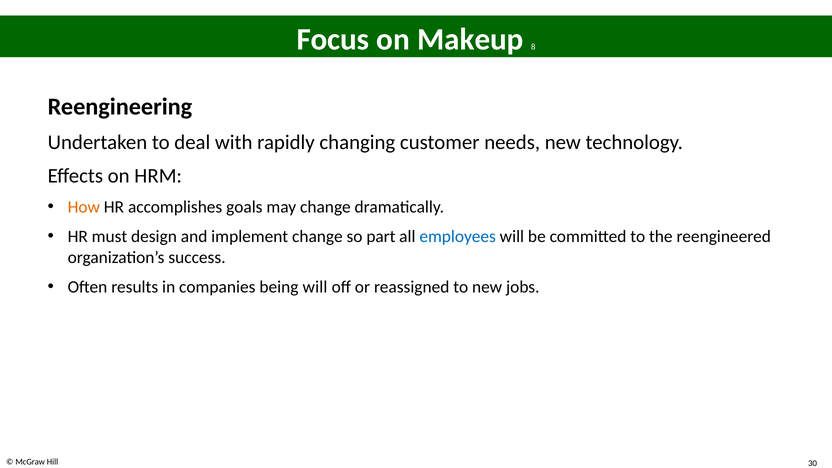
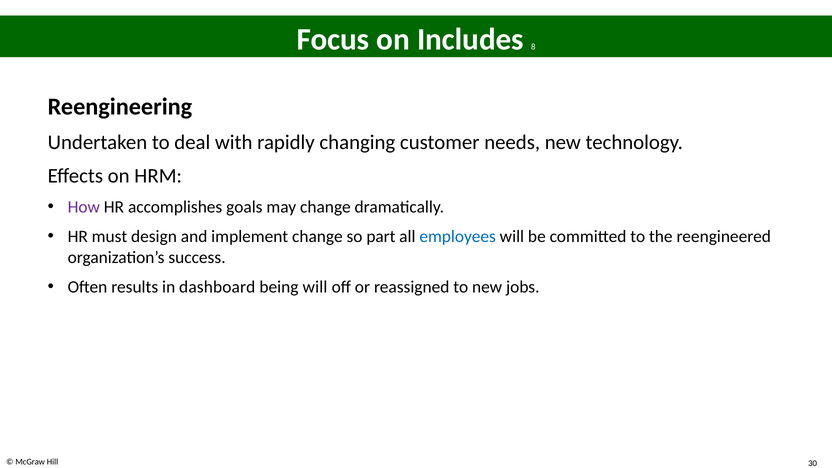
Makeup: Makeup -> Includes (470, 40)
How colour: orange -> purple (84, 207)
companies: companies -> dashboard (217, 287)
